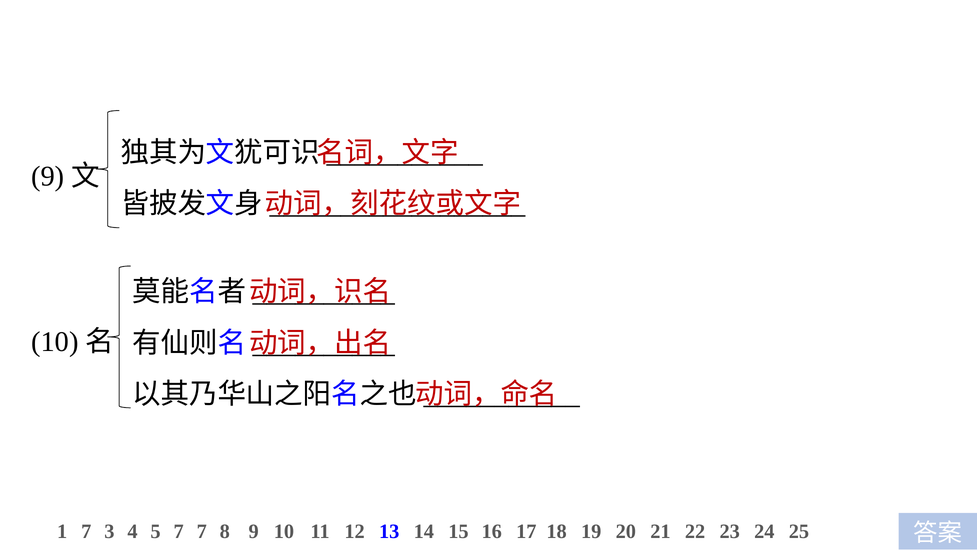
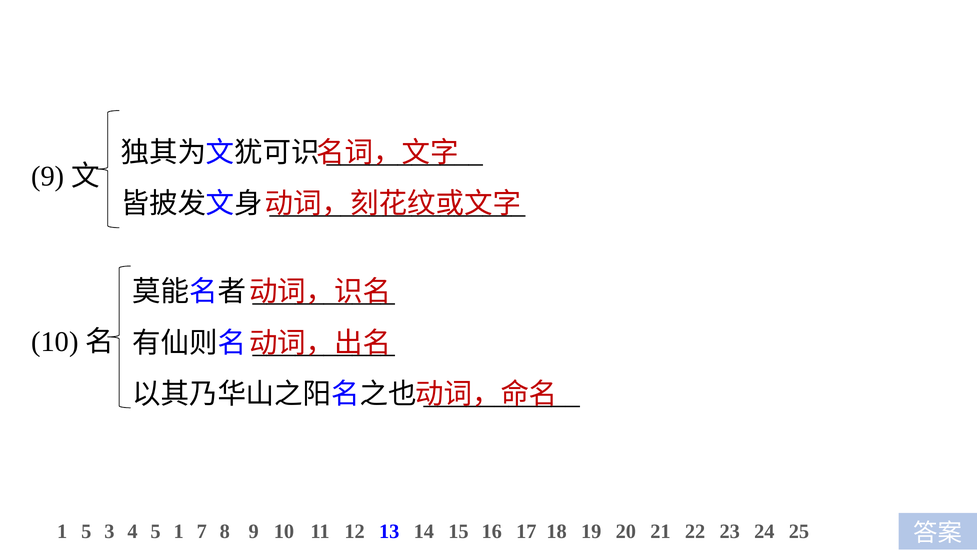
1 7: 7 -> 5 (86, 531)
5 7: 7 -> 1 (179, 531)
